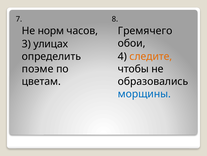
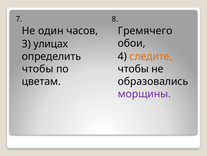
норм: норм -> один (51, 31)
поэме: поэме -> чтобы (38, 69)
морщины colour: blue -> purple (144, 94)
